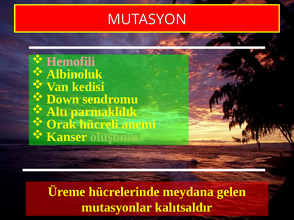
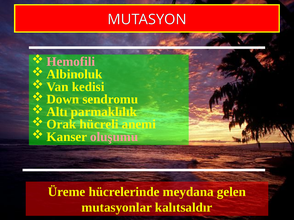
oluşumu colour: light green -> pink (114, 137)
